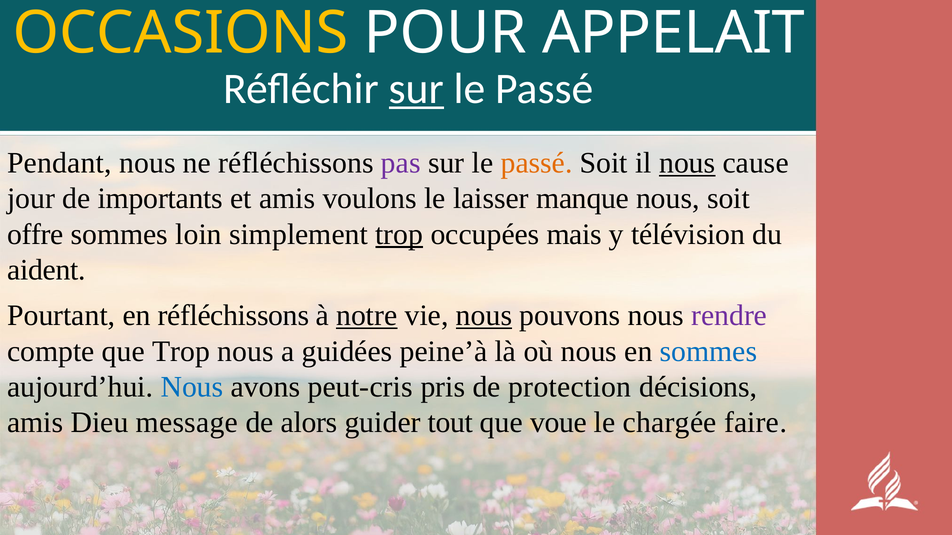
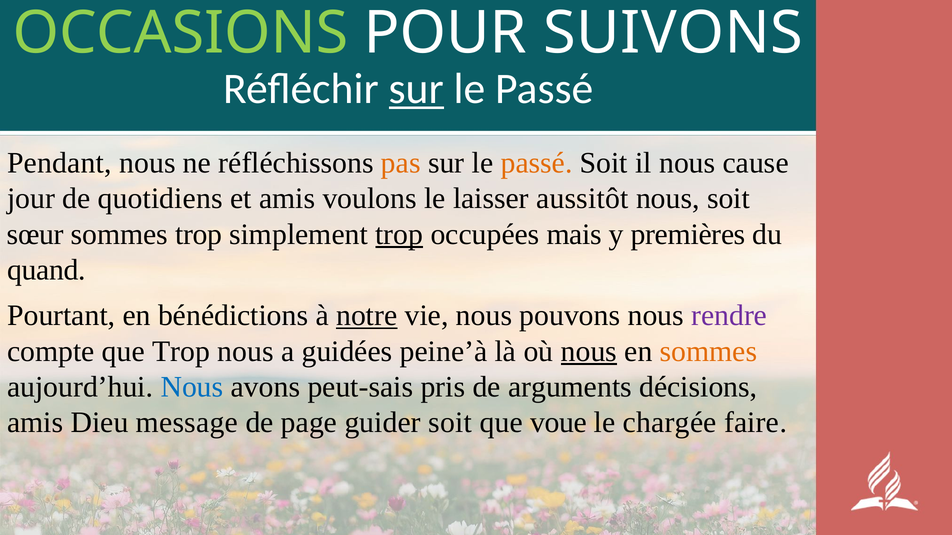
OCCASIONS colour: yellow -> light green (181, 33)
APPELAIT: APPELAIT -> SUIVONS (673, 33)
pas colour: purple -> orange (401, 163)
nous underline: present -> none (687, 163)
importants: importants -> quotidiens (160, 199)
manque: manque -> aussitôt (582, 199)
offre: offre -> sœur (35, 235)
sommes loin: loin -> trop (199, 235)
télévision: télévision -> premières (688, 235)
aident: aident -> quand (46, 270)
en réfléchissons: réfléchissons -> bénédictions (233, 316)
nous underline: present -> none (484, 316)
nous underline: none -> present (589, 352)
sommes colour: blue -> orange (709, 352)
peut-cris: peut-cris -> peut-sais (360, 387)
protection: protection -> arguments (570, 387)
alors: alors -> page (309, 423)
guider tout: tout -> soit (450, 423)
